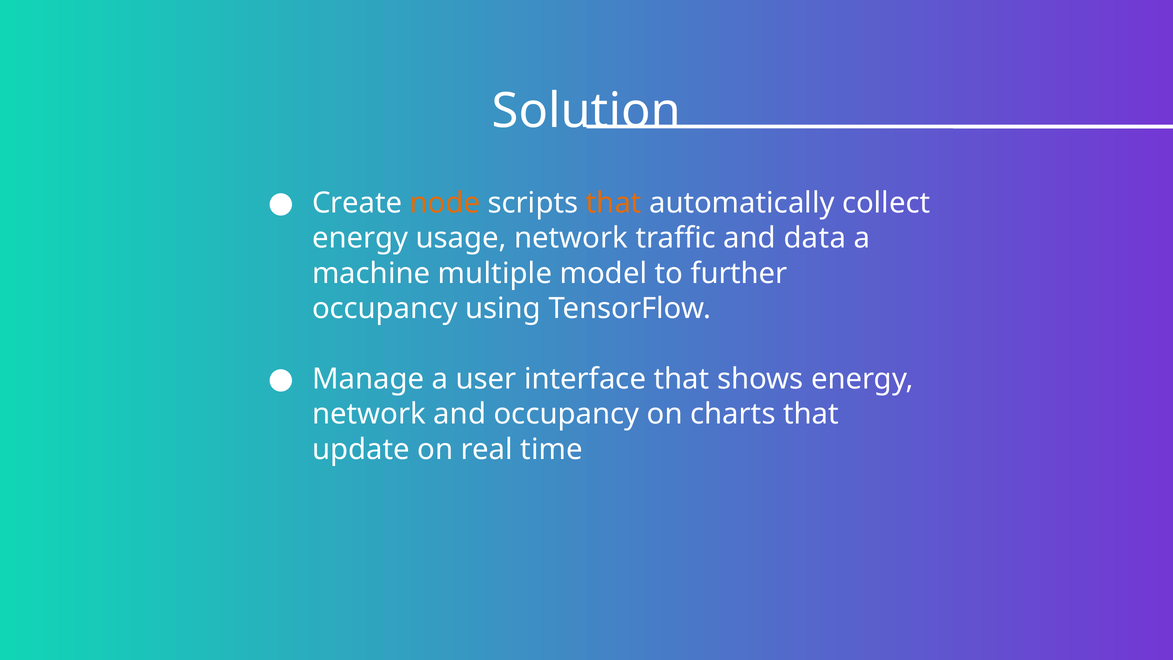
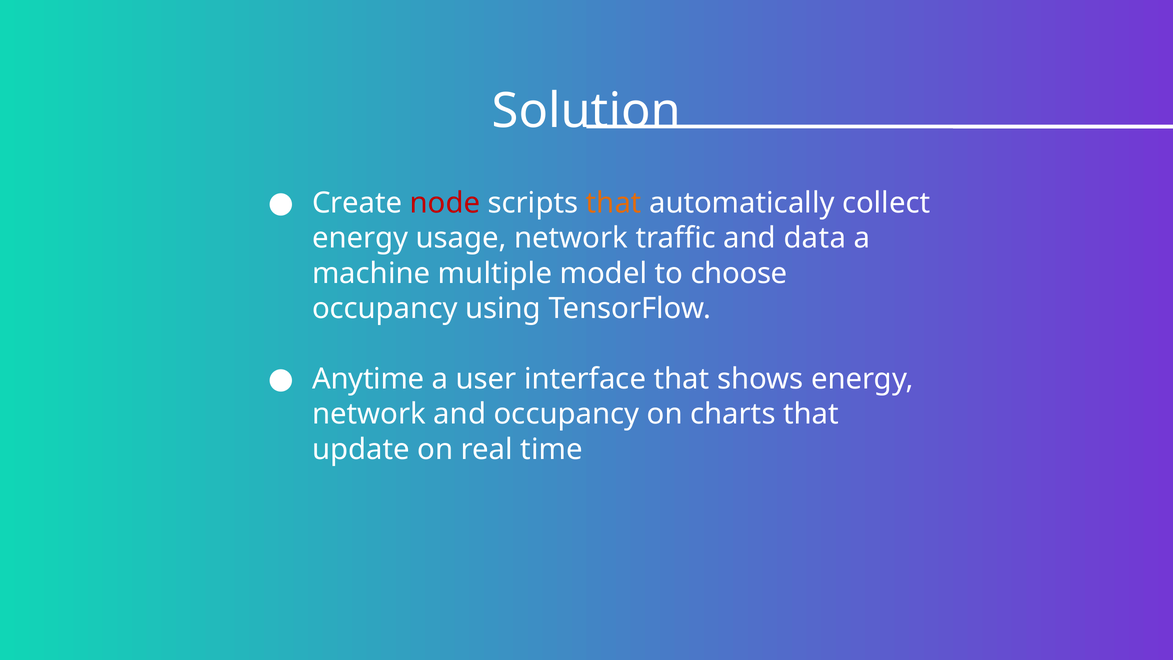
node colour: orange -> red (445, 203)
further: further -> choose (739, 273)
Manage: Manage -> Anytime (368, 379)
